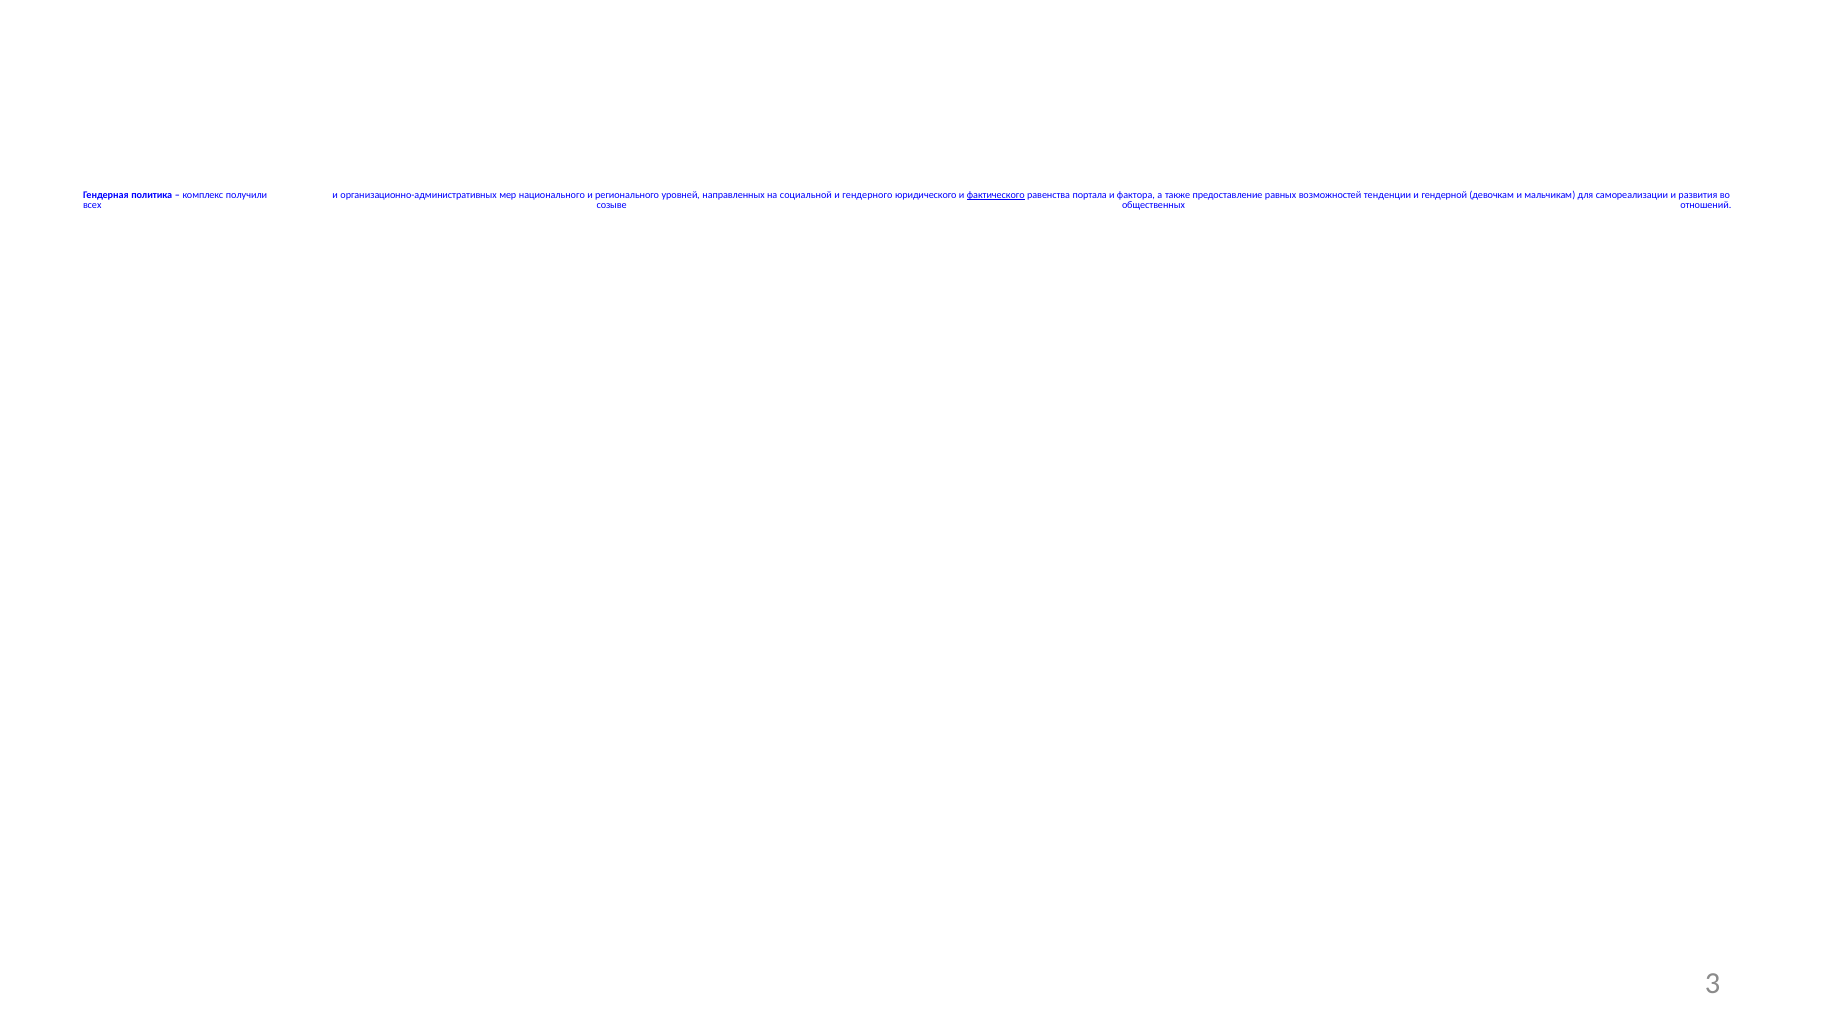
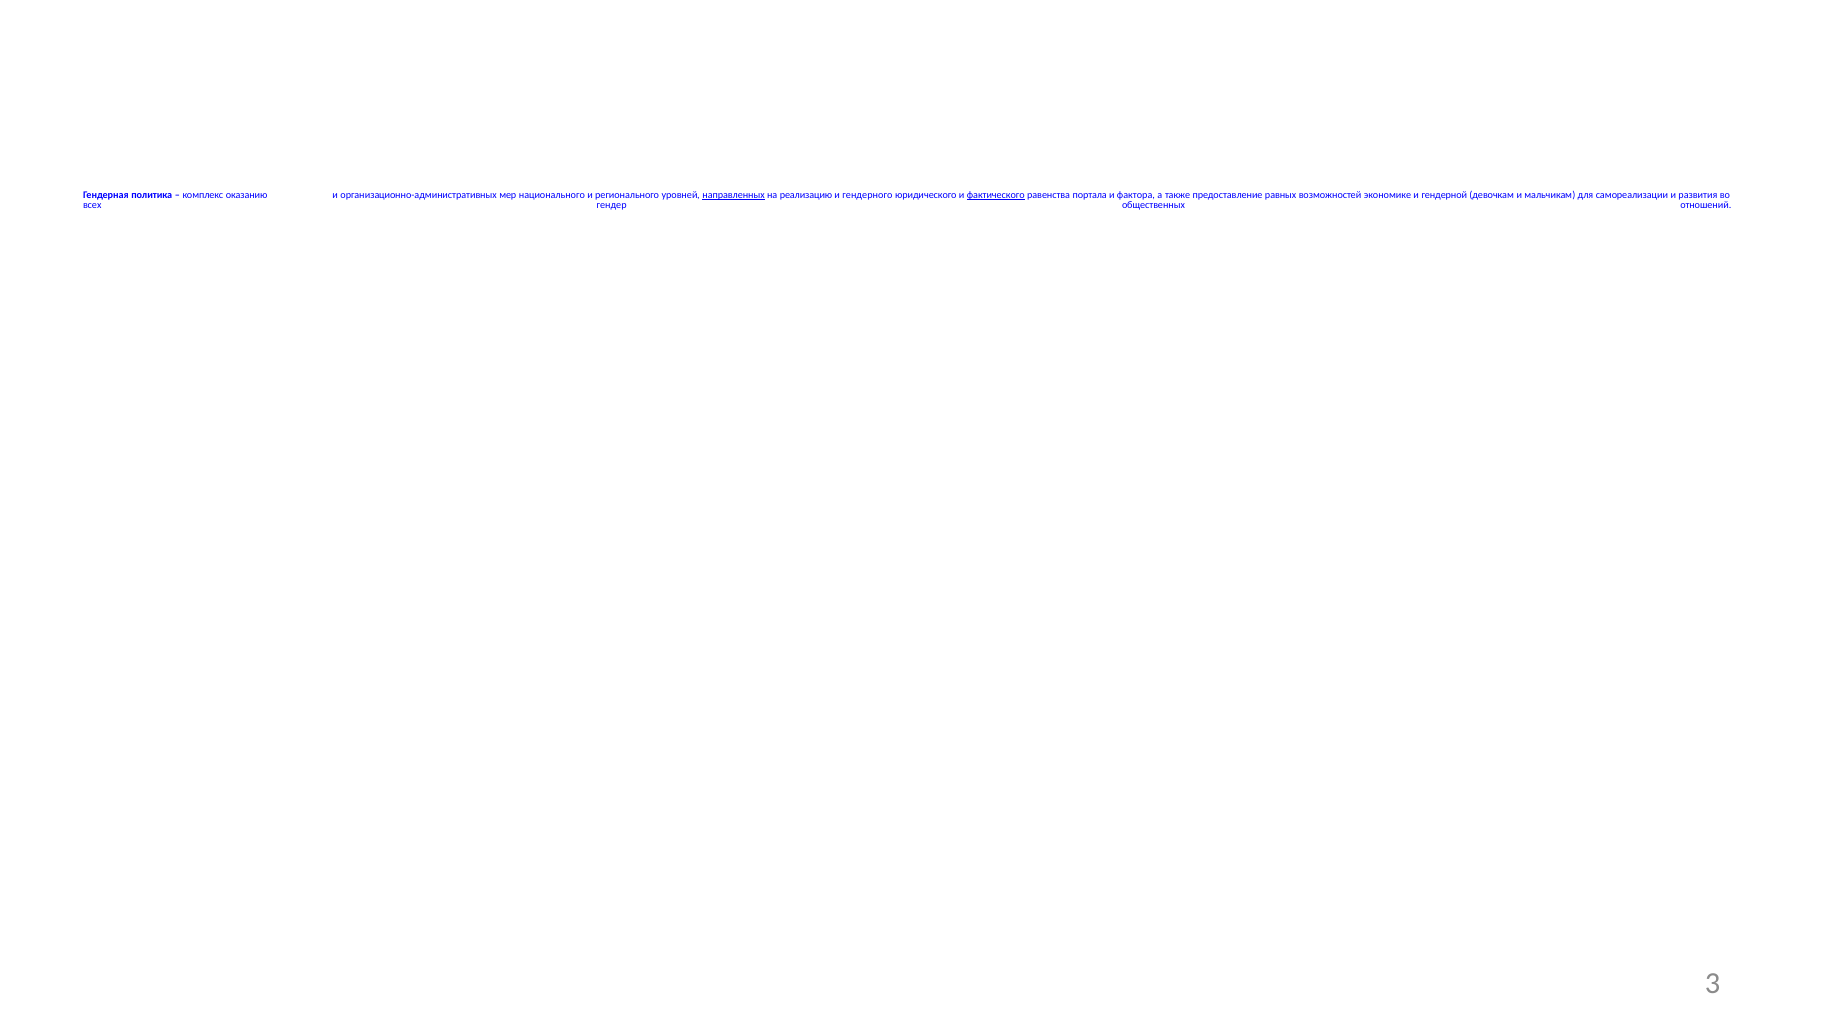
получили: получили -> оказанию (247, 195)
направленных underline: none -> present (734, 195)
социальной: социальной -> реализацию (806, 195)
тенденции: тенденции -> экономике (1387, 195)
созыве: созыве -> гендер (612, 205)
